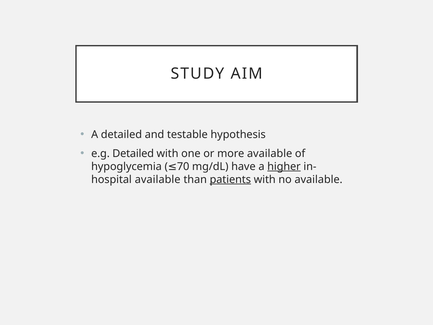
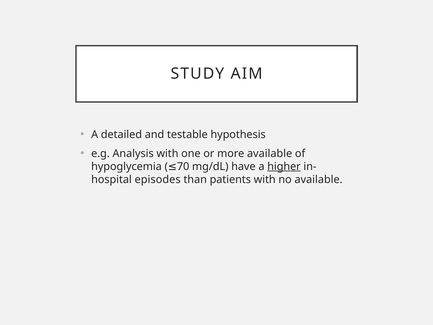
e.g Detailed: Detailed -> Analysis (133, 153)
available: available -> episodes (158, 179)
patients underline: present -> none (230, 179)
